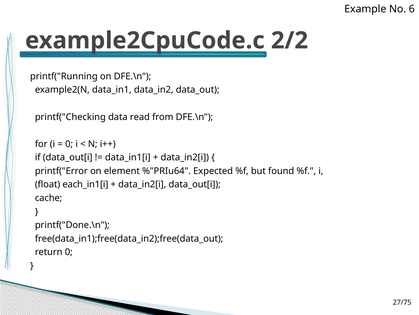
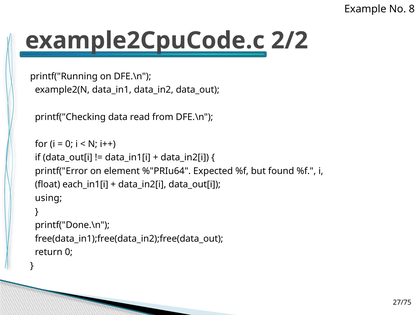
6: 6 -> 8 (412, 9)
cache: cache -> using (48, 198)
